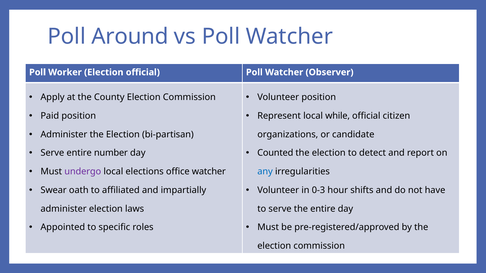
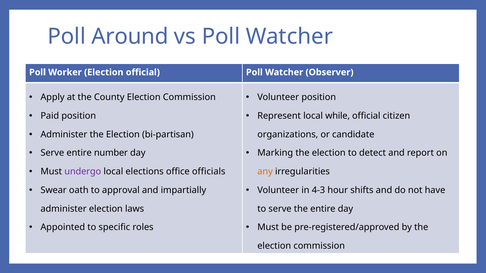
Counted: Counted -> Marking (275, 153)
office watcher: watcher -> officials (209, 172)
any colour: blue -> orange (265, 172)
affiliated: affiliated -> approval (121, 190)
0-3: 0-3 -> 4-3 (318, 190)
